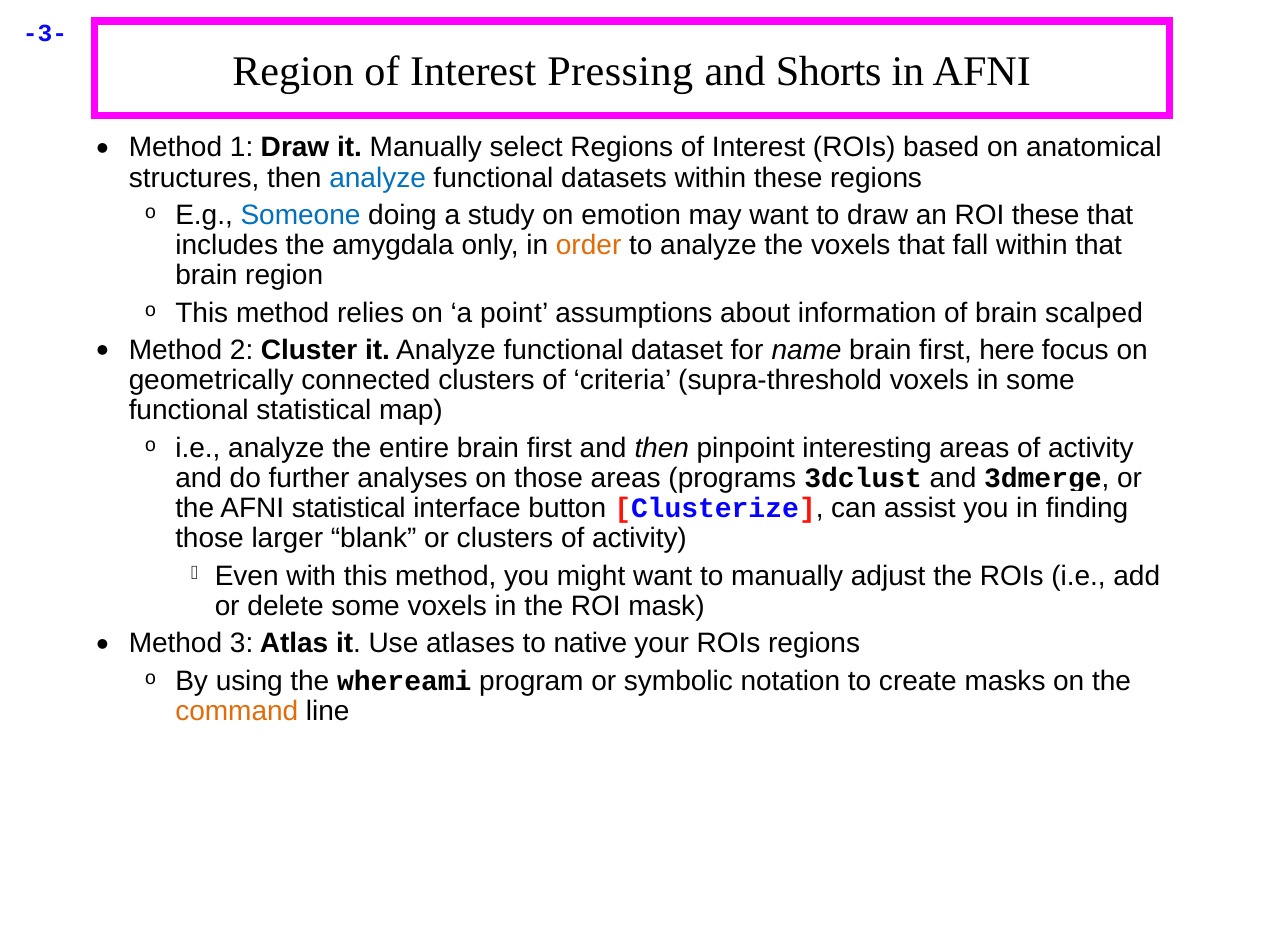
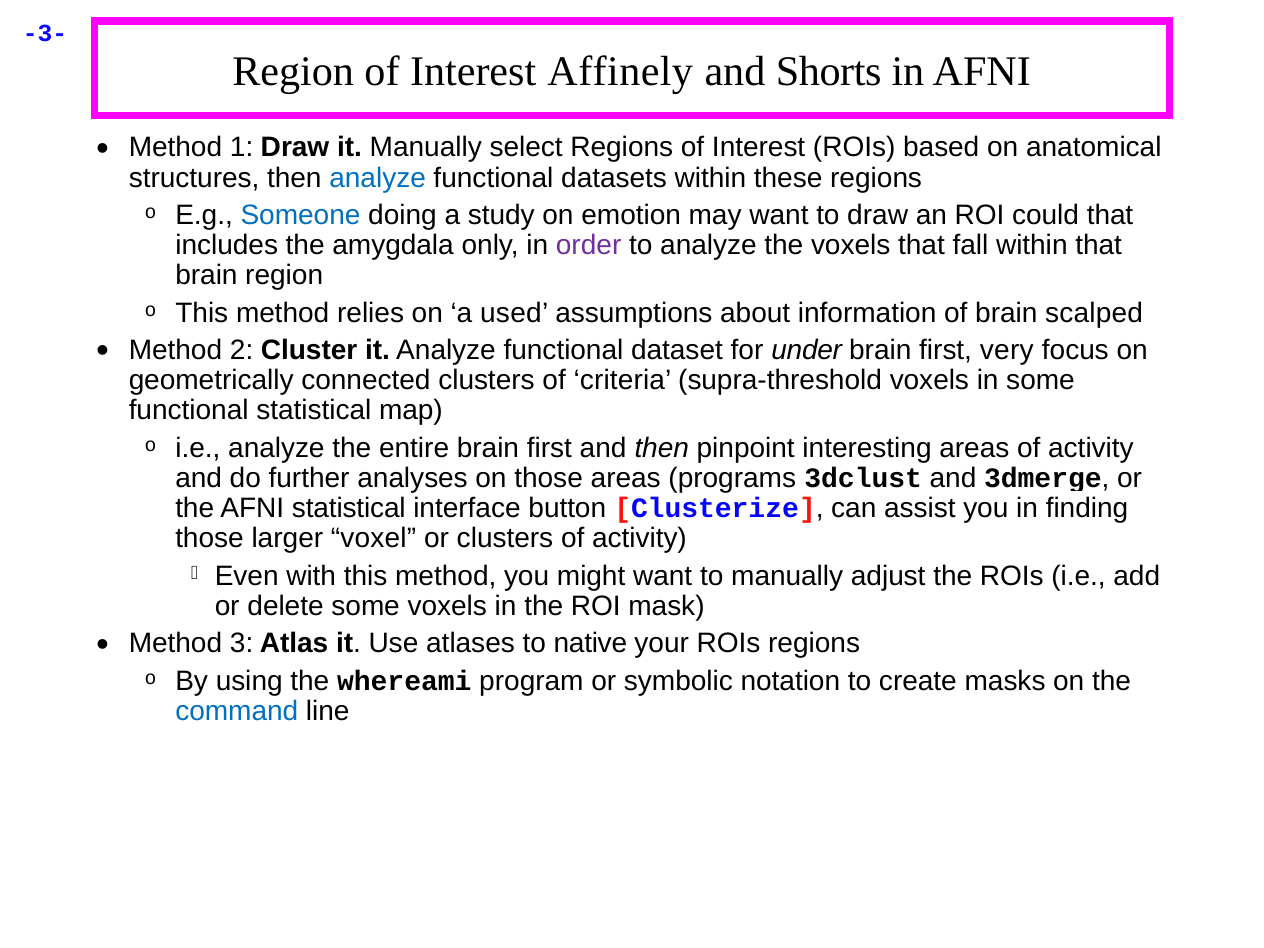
Pressing: Pressing -> Affinely (620, 71)
ROI these: these -> could (1046, 215)
order colour: orange -> purple (589, 245)
point: point -> used (514, 313)
name: name -> under (807, 350)
here: here -> very (1007, 350)
blank: blank -> voxel (374, 539)
command colour: orange -> blue (237, 711)
